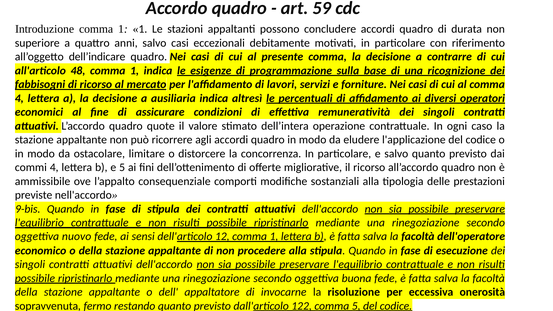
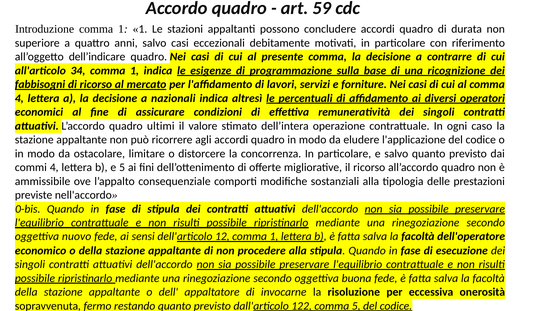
48: 48 -> 34 (78, 71)
ausiliaria: ausiliaria -> nazionali (173, 98)
quote: quote -> ultimi (161, 126)
9-bis: 9-bis -> 0-bis (28, 209)
